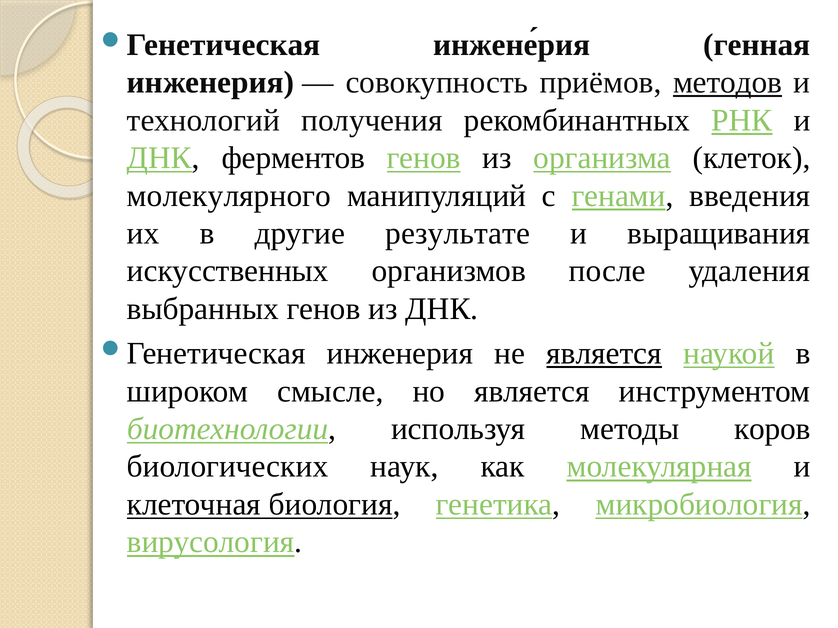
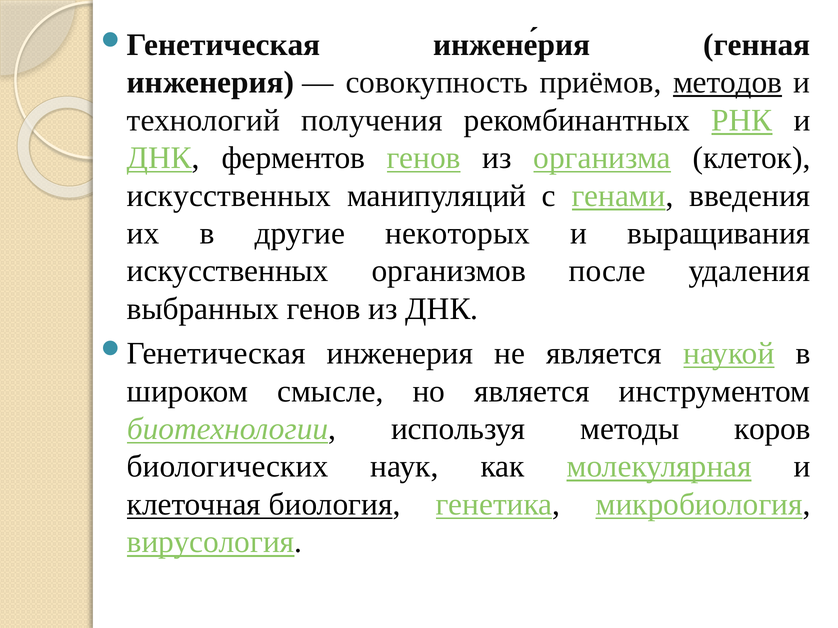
молекулярного: молекулярного -> искусственных (229, 196)
результате: результате -> некоторых (458, 234)
является underline: present -> none (604, 354)
